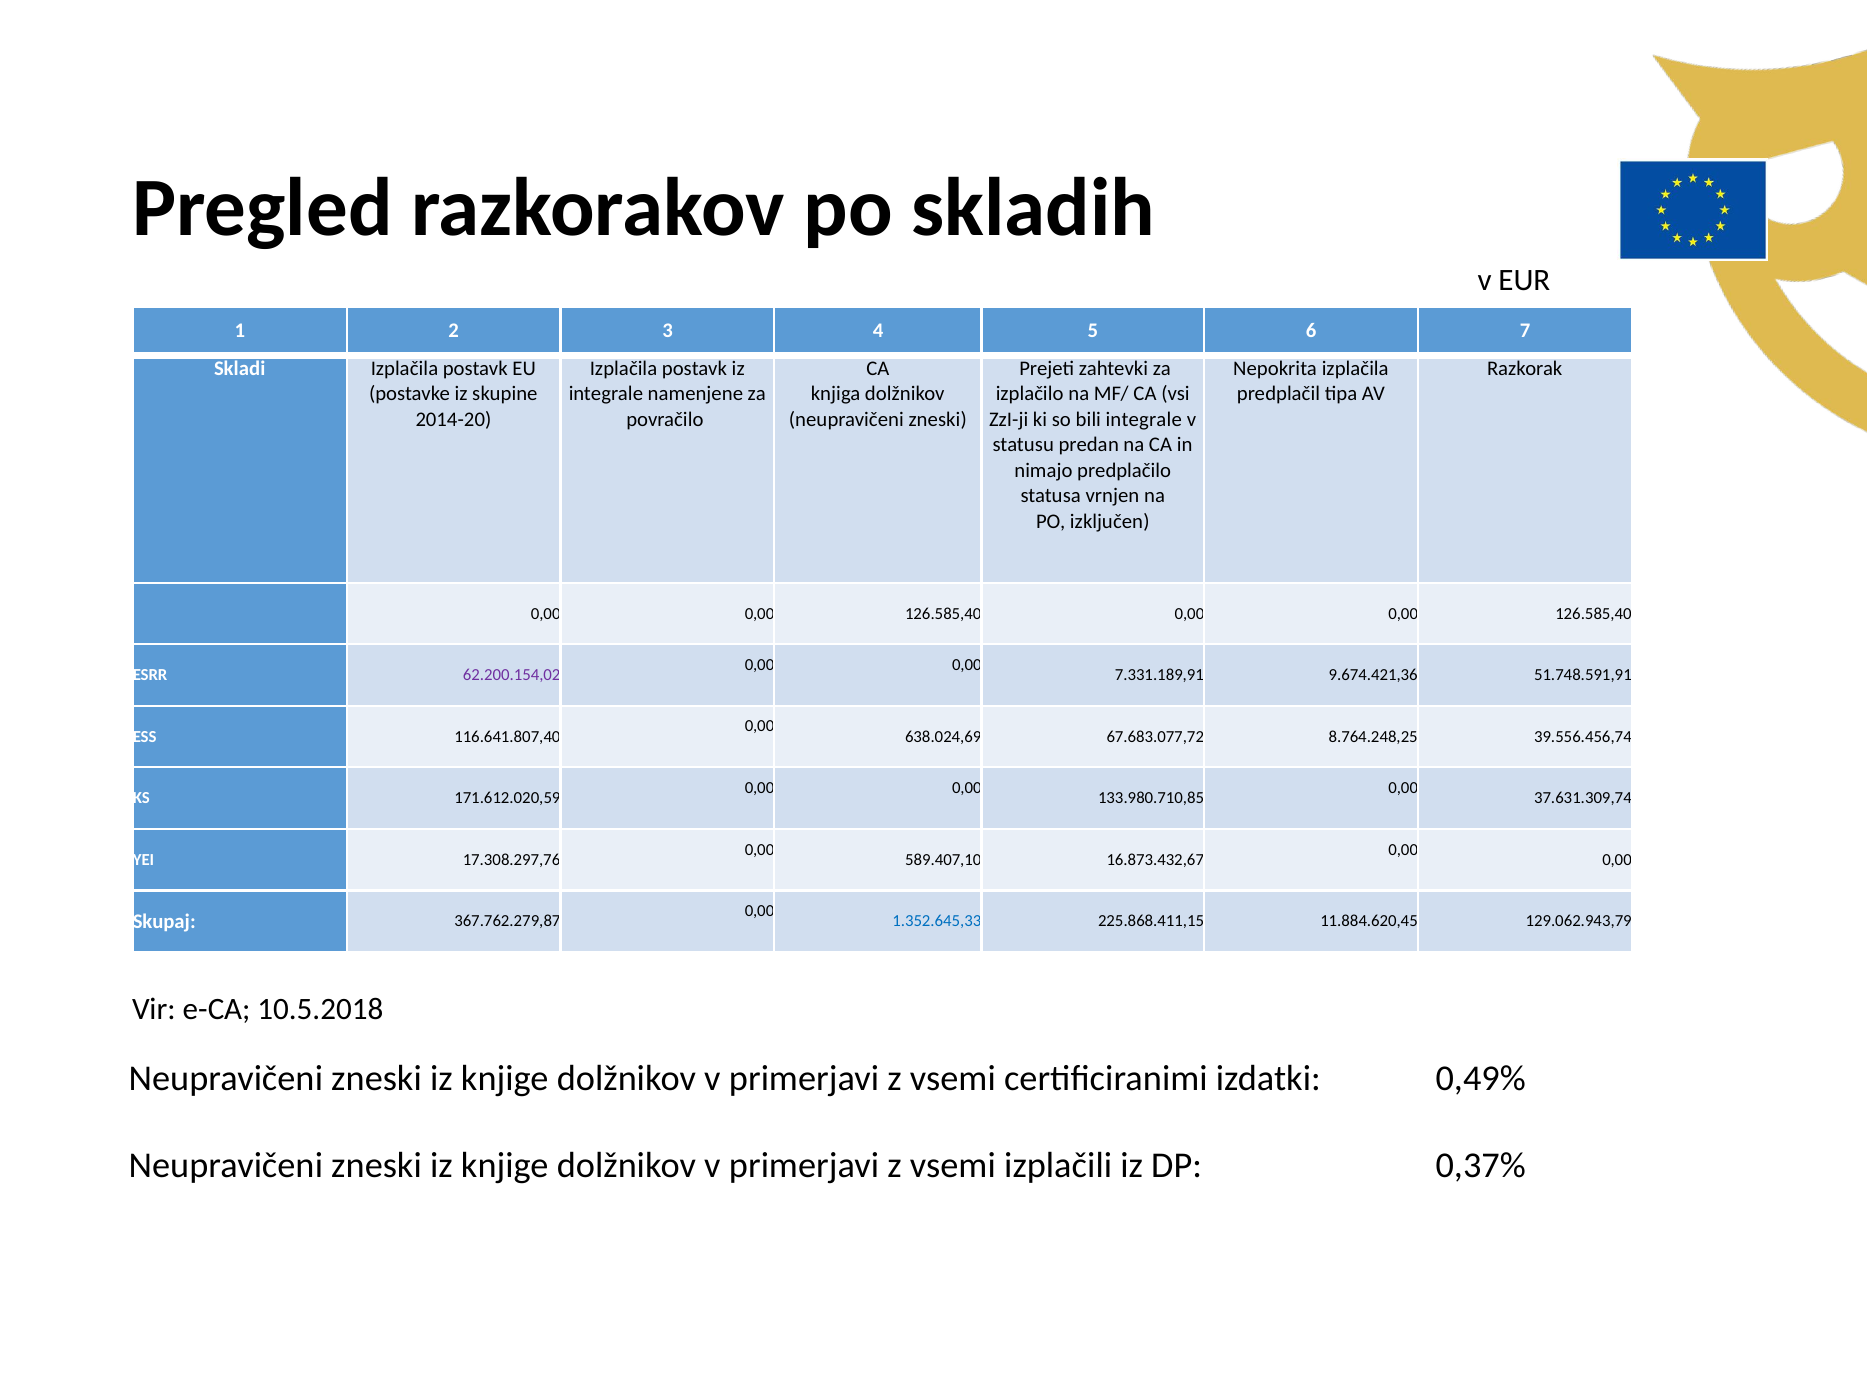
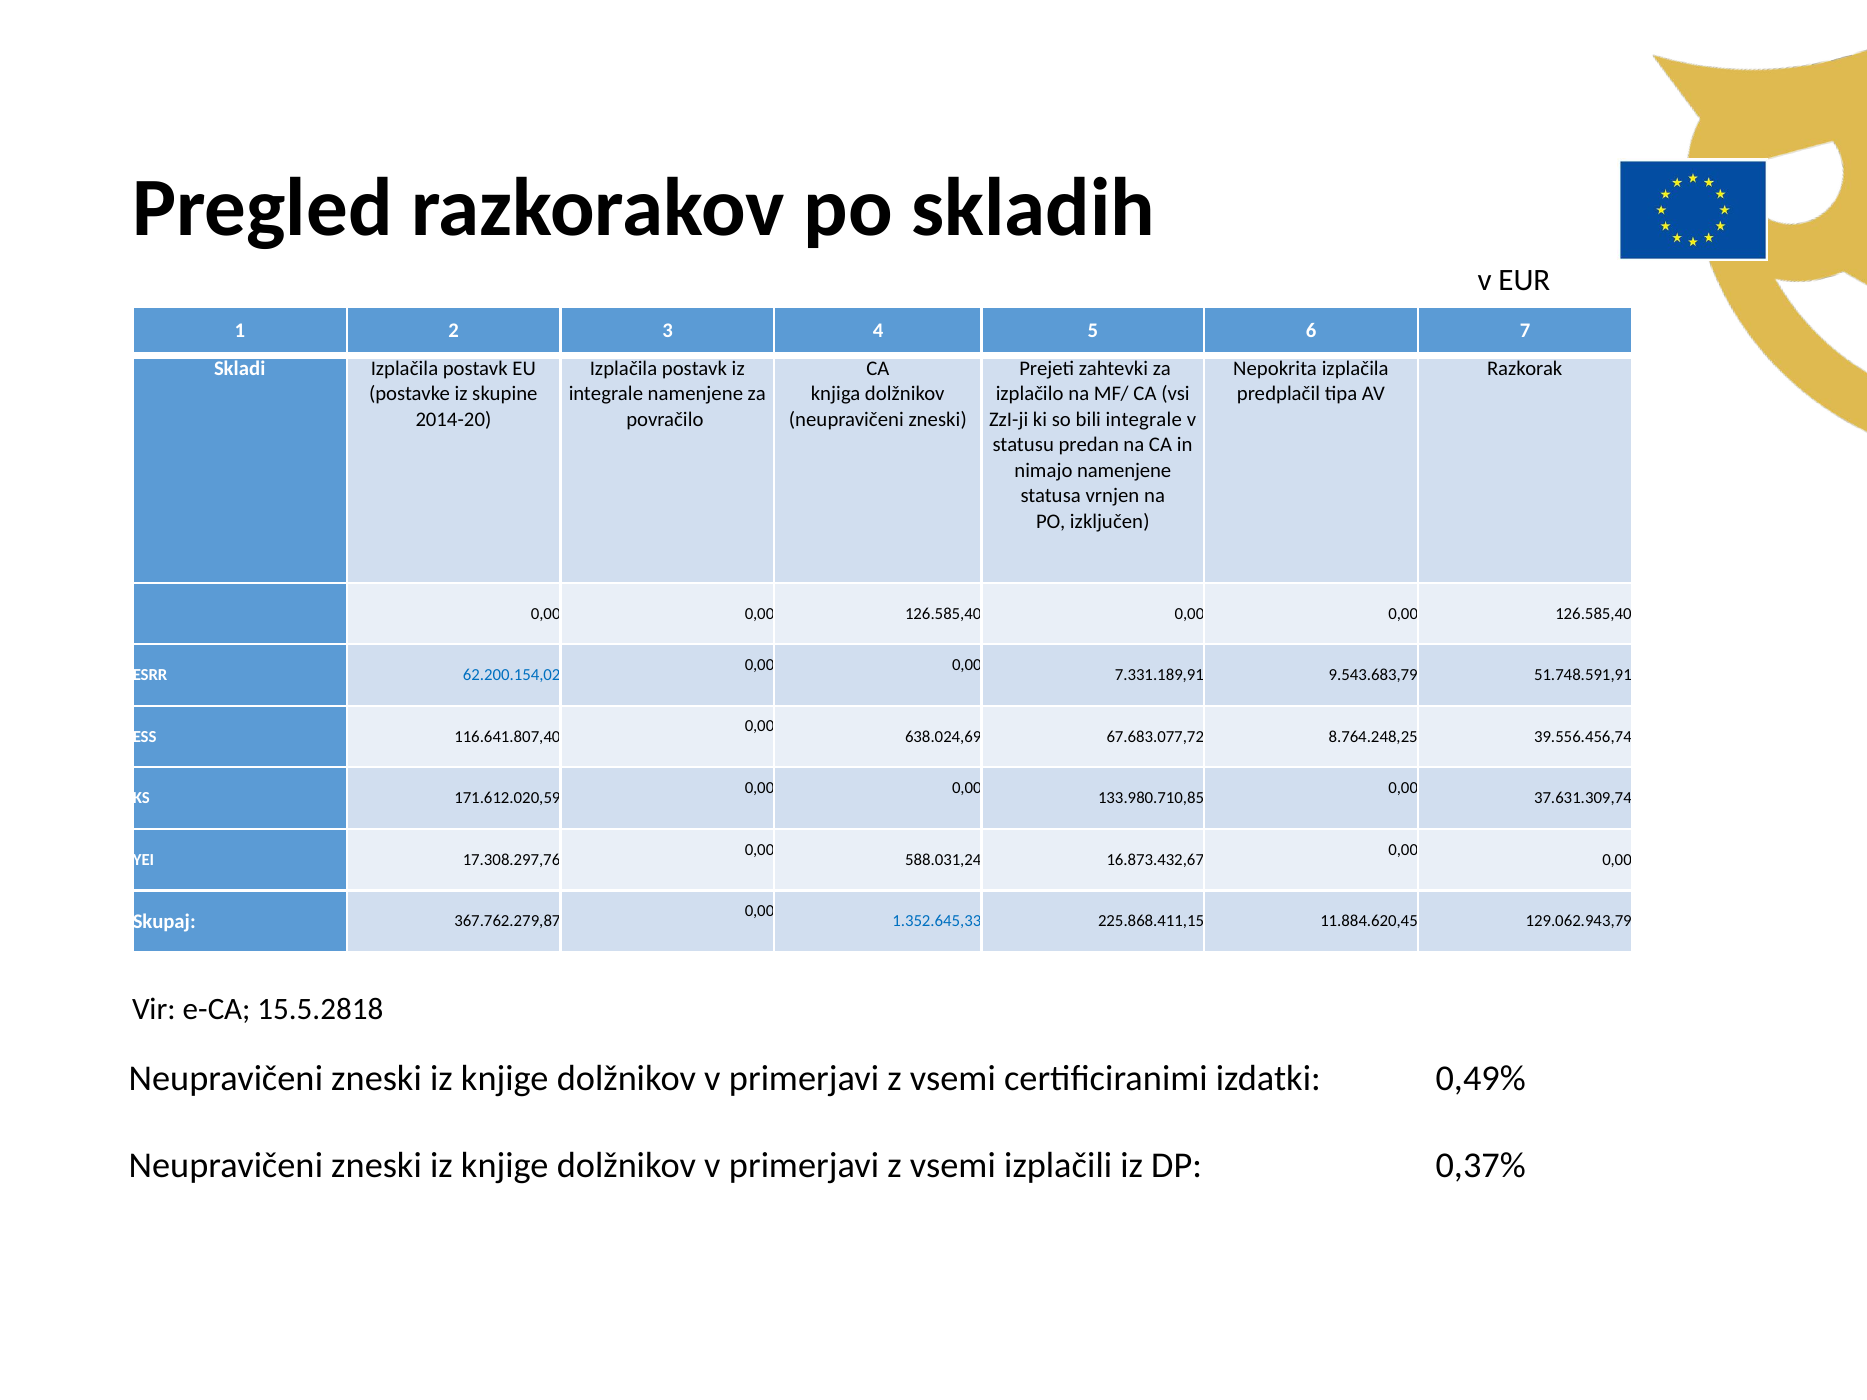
nimajo predplačilo: predplačilo -> namenjene (1124, 470)
62.200.154,02 colour: purple -> blue (512, 675)
9.674.421,36: 9.674.421,36 -> 9.543.683,79 (1373, 675)
589.407,10: 589.407,10 -> 588.031,24 (943, 860)
10.5.2018: 10.5.2018 -> 15.5.2818 (320, 1009)
